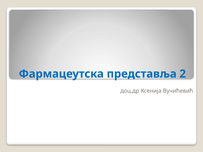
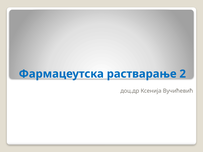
представља: представља -> растварање (142, 74)
